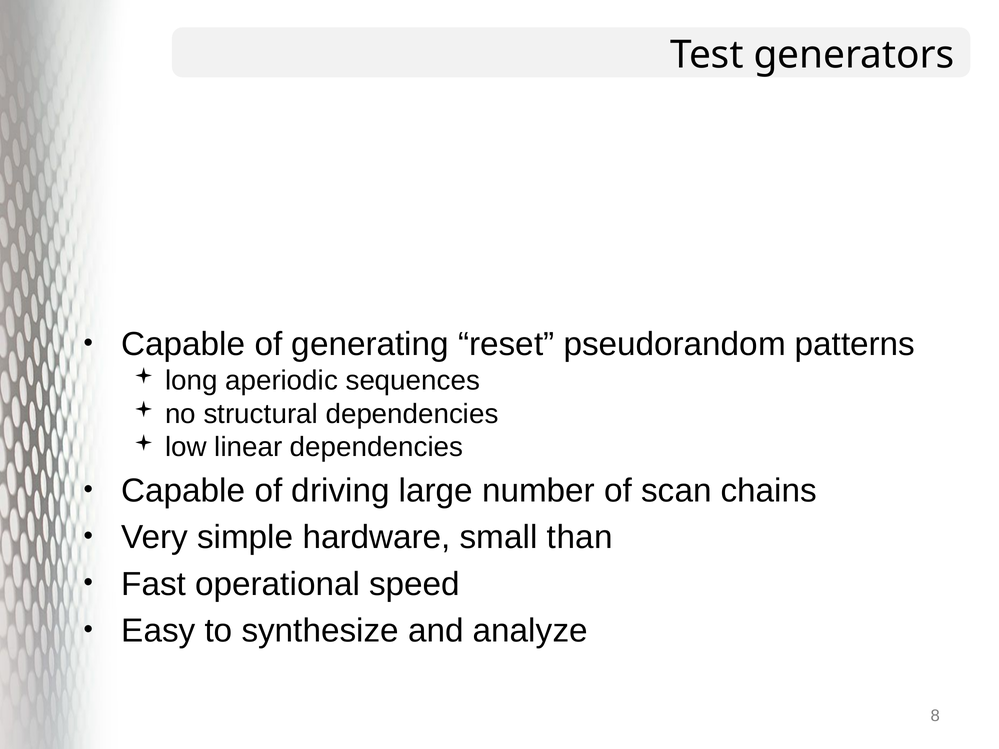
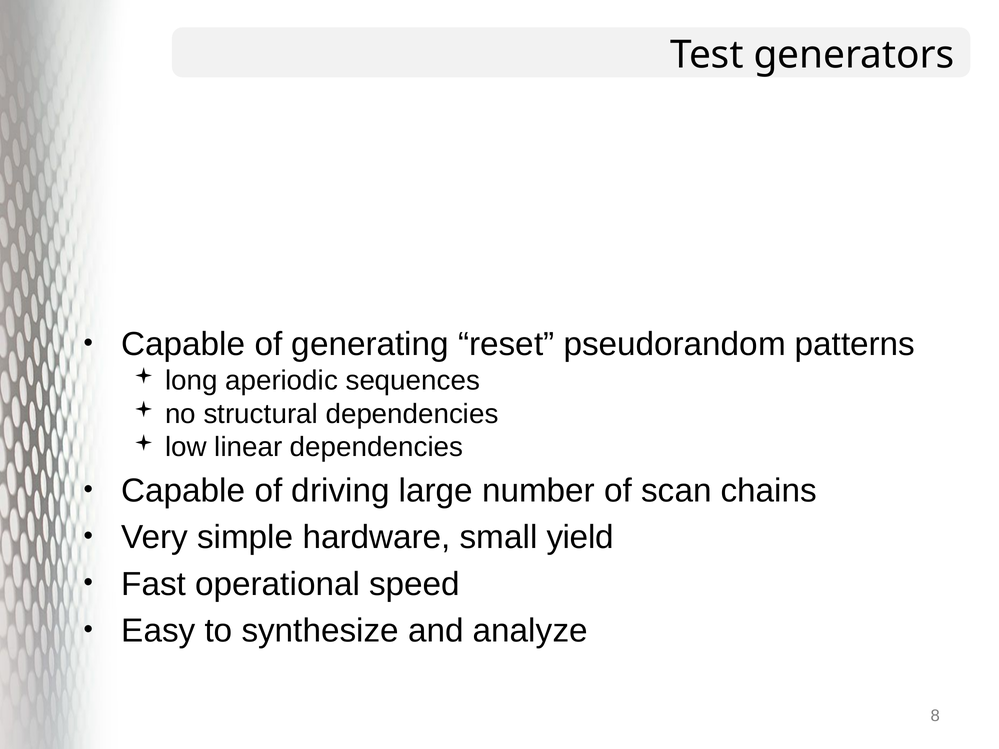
than: than -> yield (580, 538)
